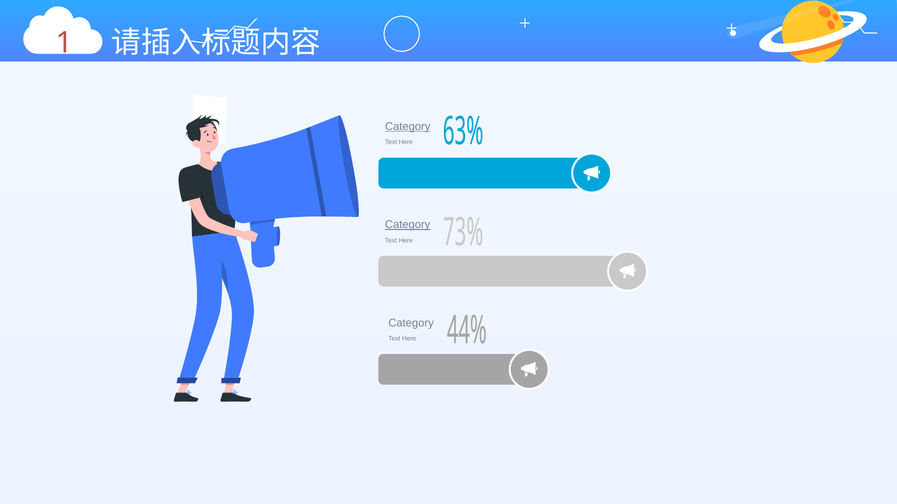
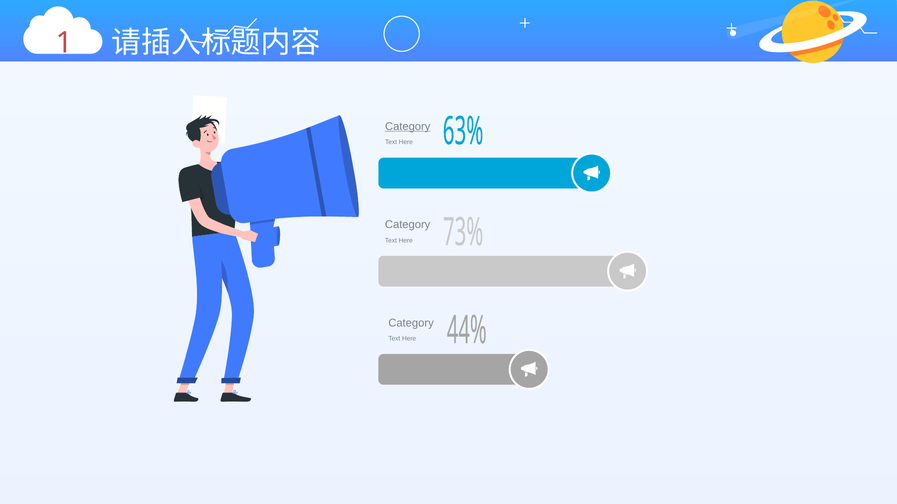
Category underline: present -> none (408, 225)
